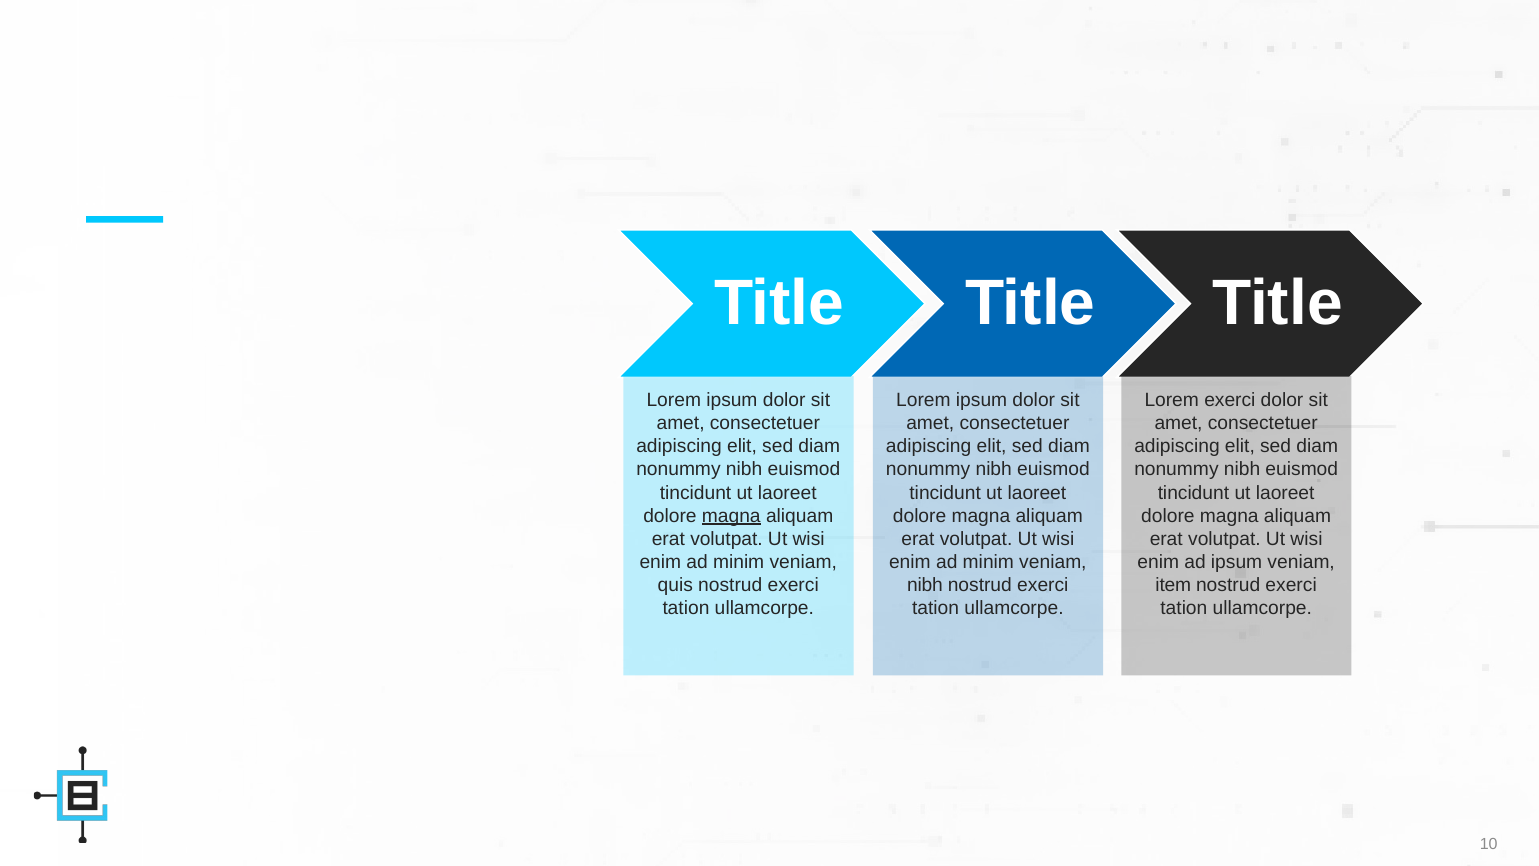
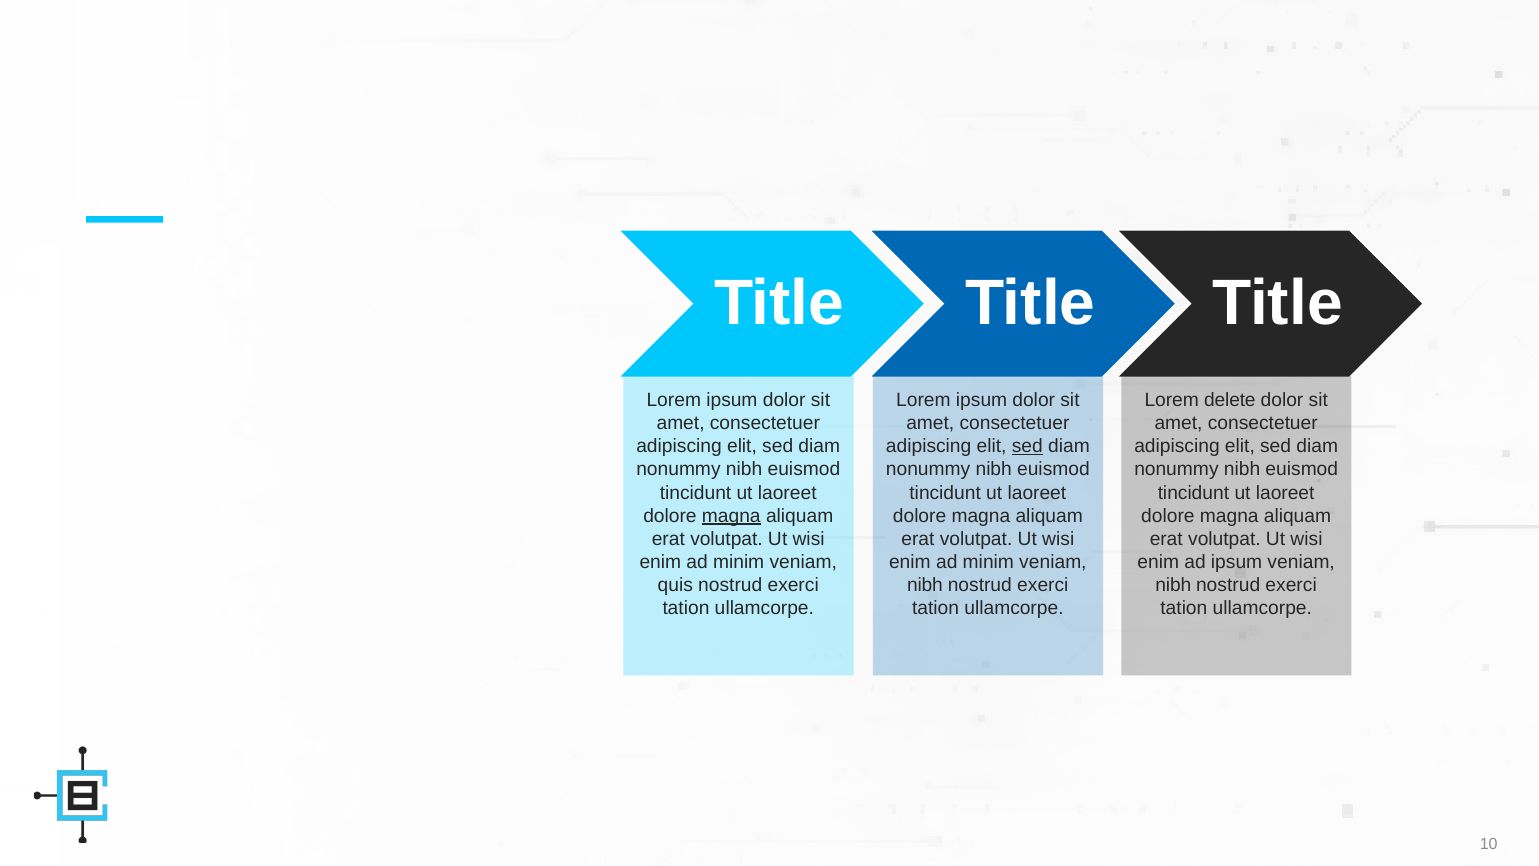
Lorem exerci: exerci -> delete (1230, 400)
sed underline: none -> present (1027, 446)
item: item -> nibh (1173, 585)
